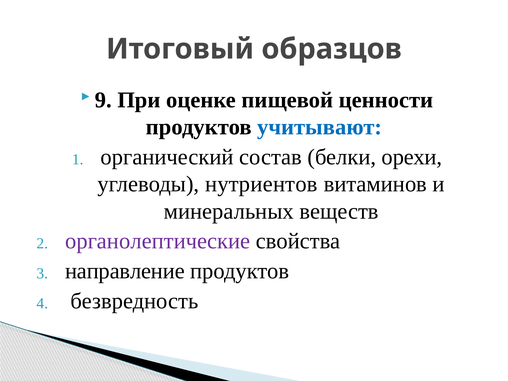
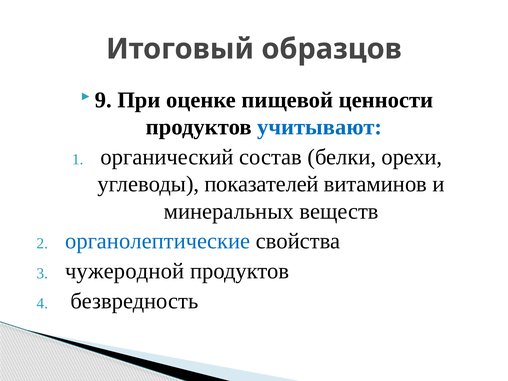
нутриентов: нутриентов -> показателей (262, 184)
органолептические colour: purple -> blue (158, 241)
направление: направление -> чужеродной (125, 271)
